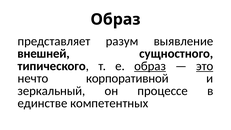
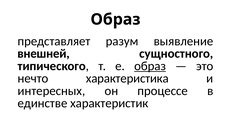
это underline: present -> none (205, 66)
корпоративной: корпоративной -> характеристика (127, 78)
зеркальный: зеркальный -> интересных (51, 91)
компетентных: компетентных -> характеристик (109, 103)
